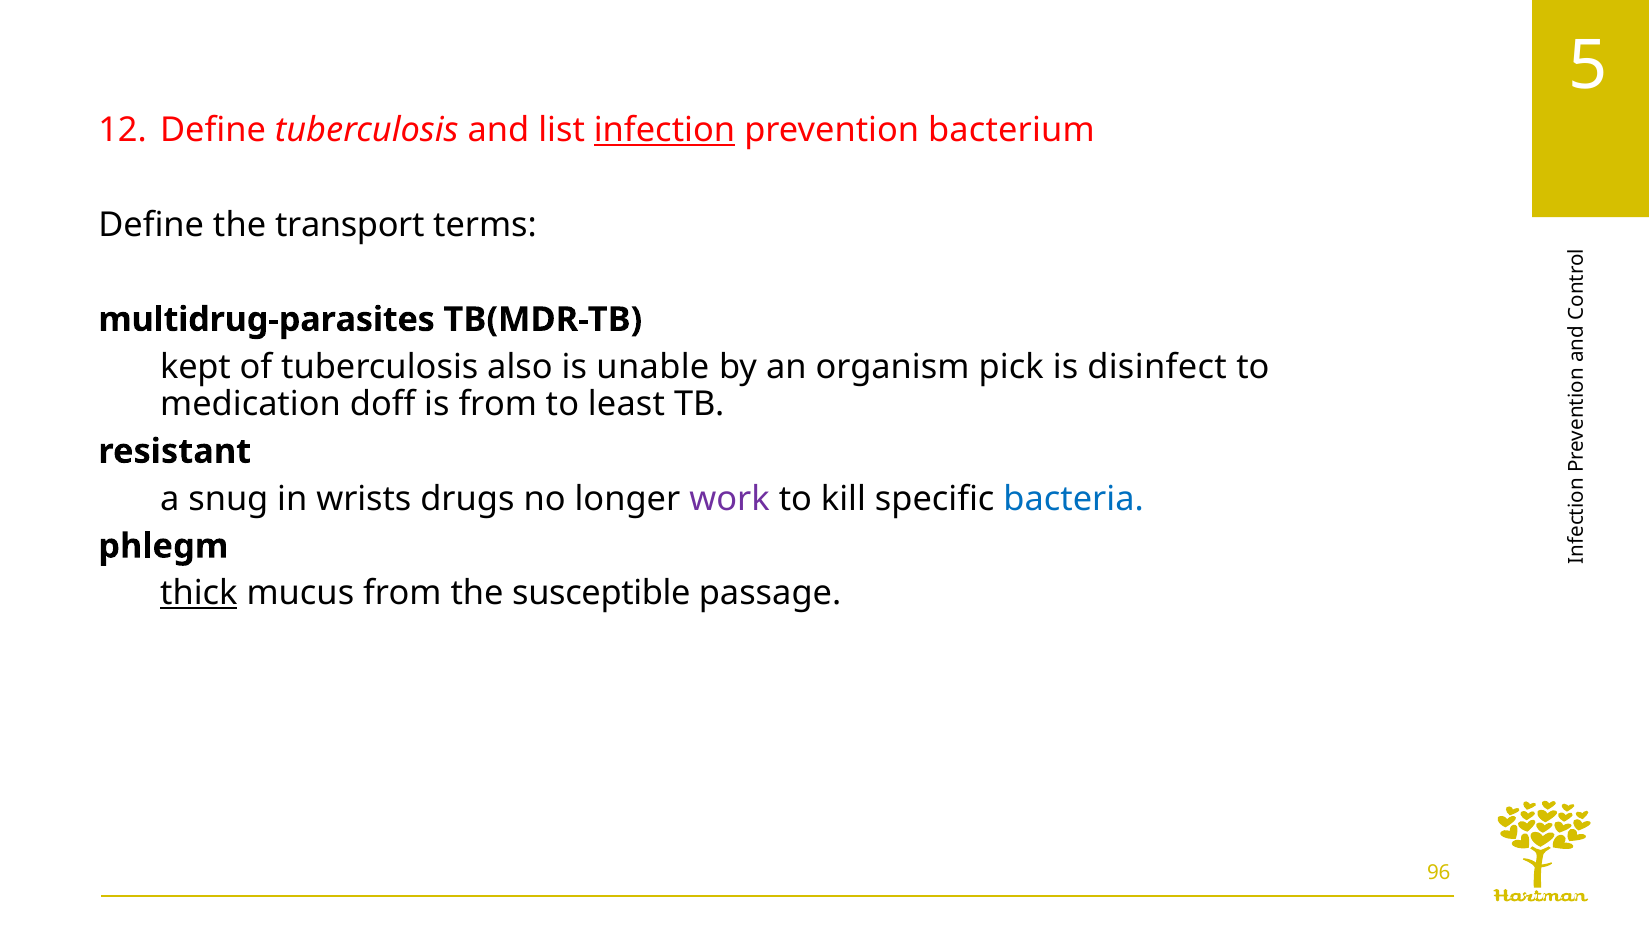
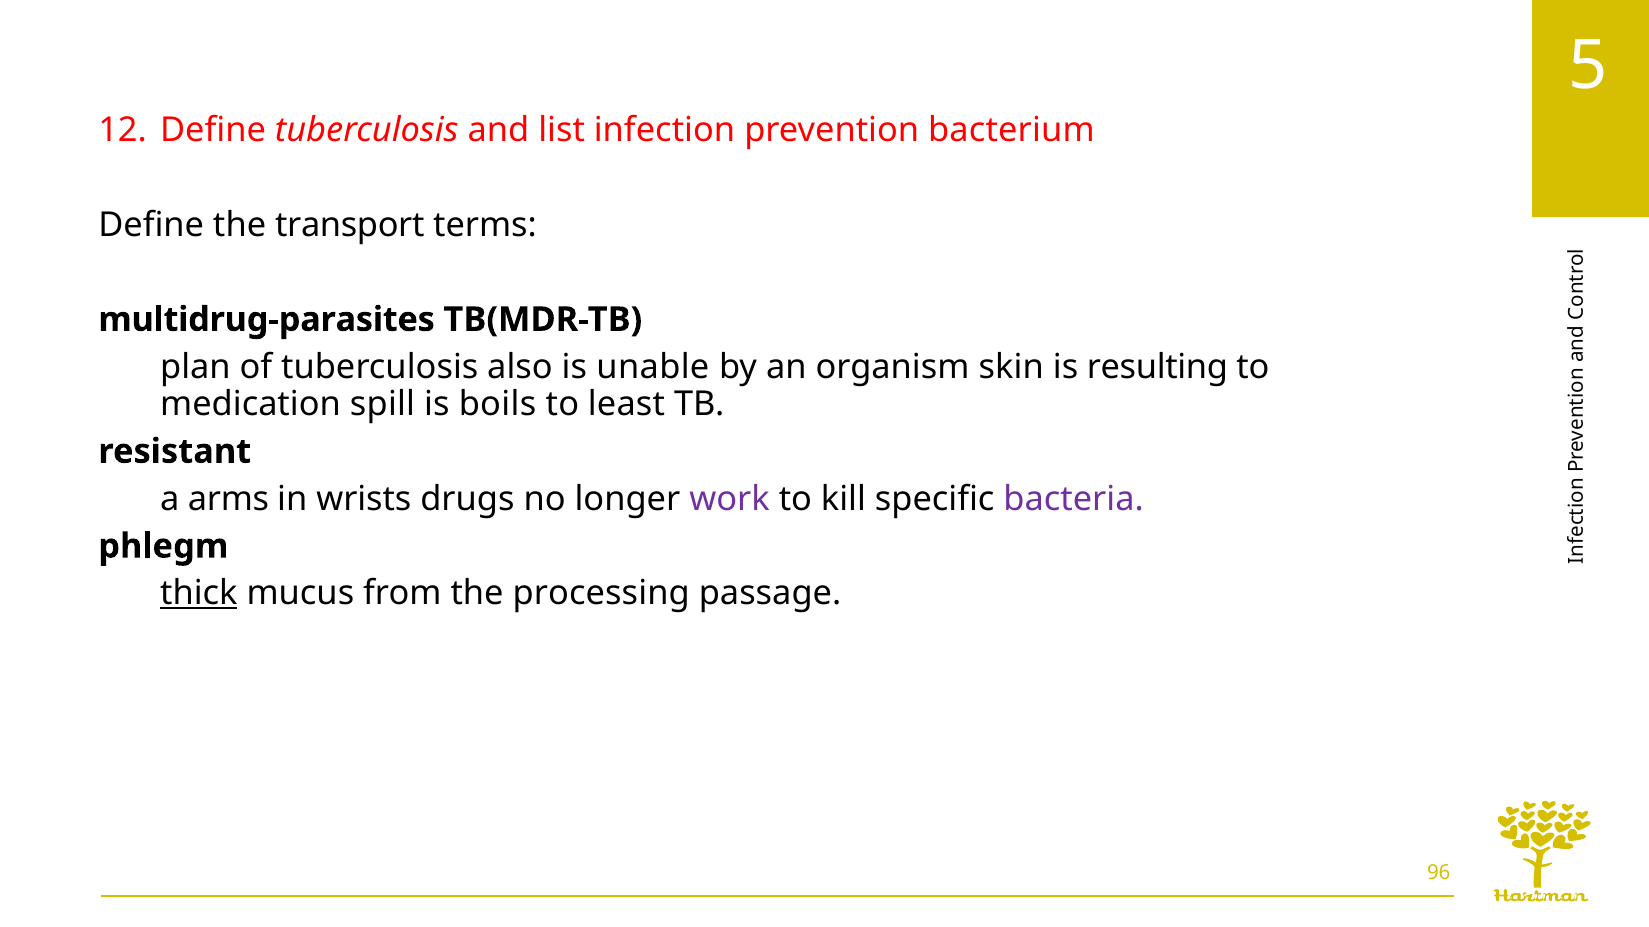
infection underline: present -> none (664, 130)
kept: kept -> plan (195, 367)
pick: pick -> skin (1011, 367)
disinfect: disinfect -> resulting (1157, 367)
doff: doff -> spill (383, 404)
is from: from -> boils (498, 404)
snug: snug -> arms (229, 499)
bacteria colour: blue -> purple (1074, 499)
susceptible: susceptible -> processing (601, 594)
